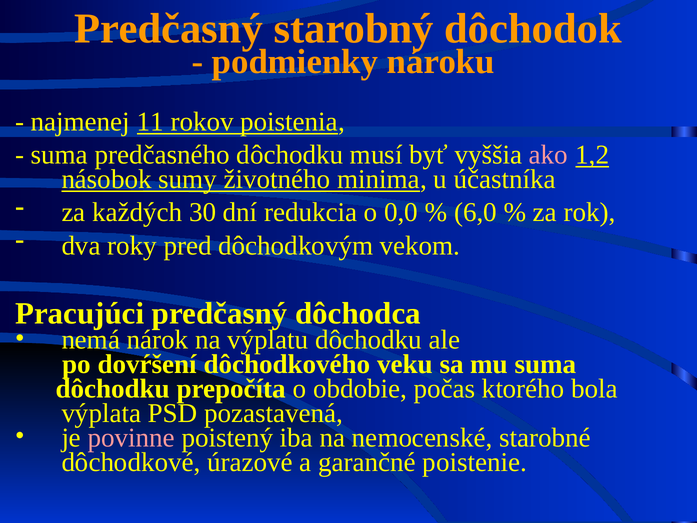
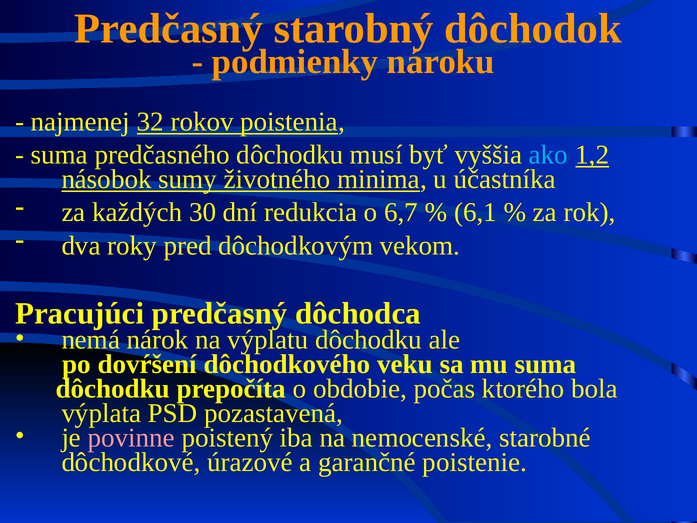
11: 11 -> 32 (150, 122)
ako colour: pink -> light blue (548, 155)
0,0: 0,0 -> 6,7 (401, 212)
6,0: 6,0 -> 6,1 (475, 212)
